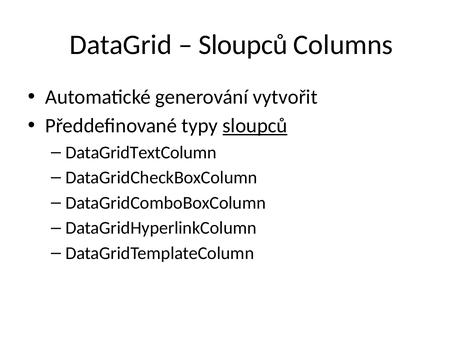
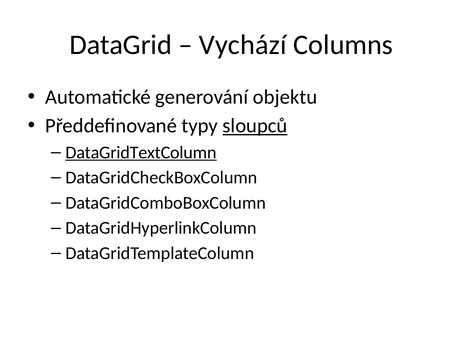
Sloupců: Sloupců -> Vychází (243, 45)
vytvořit: vytvořit -> objektu (285, 97)
DataGridTextColumn underline: none -> present (141, 153)
